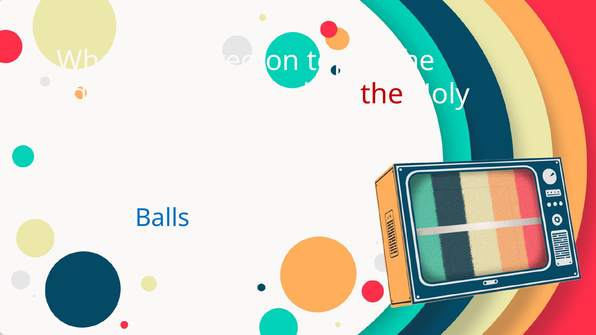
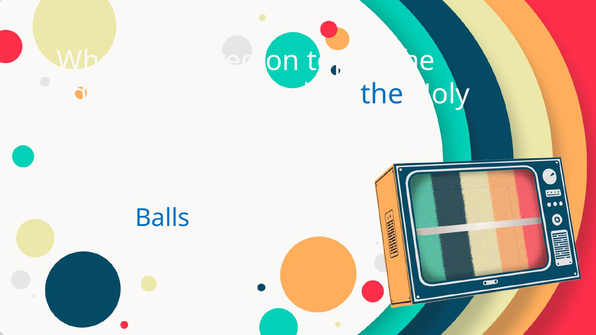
the colour: red -> blue (382, 94)
